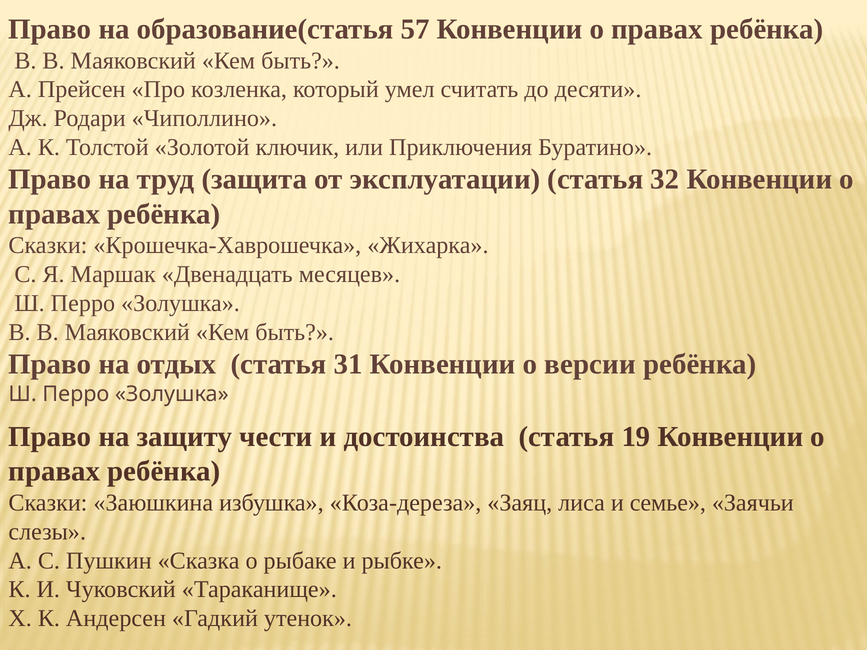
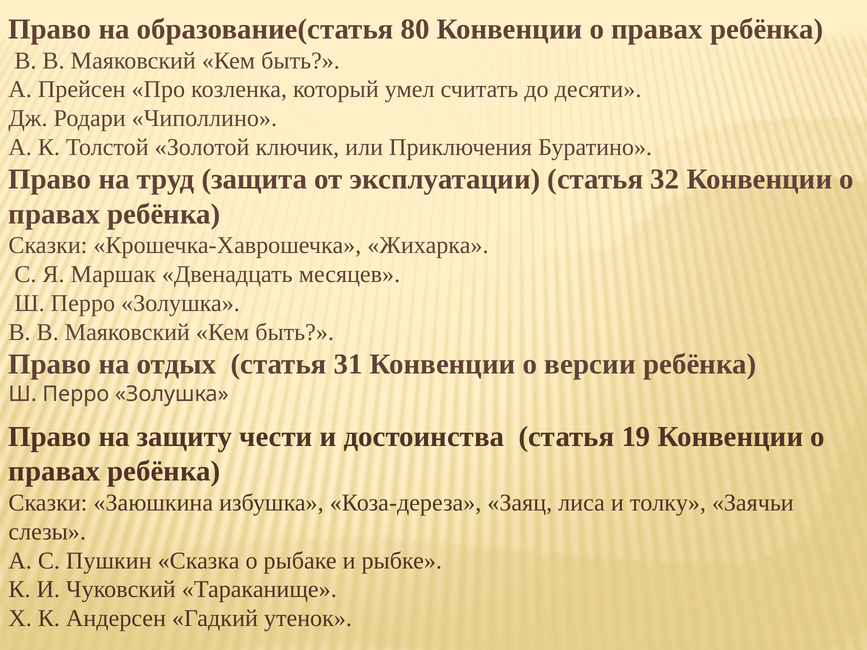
57: 57 -> 80 (415, 29)
семье: семье -> толку (668, 503)
